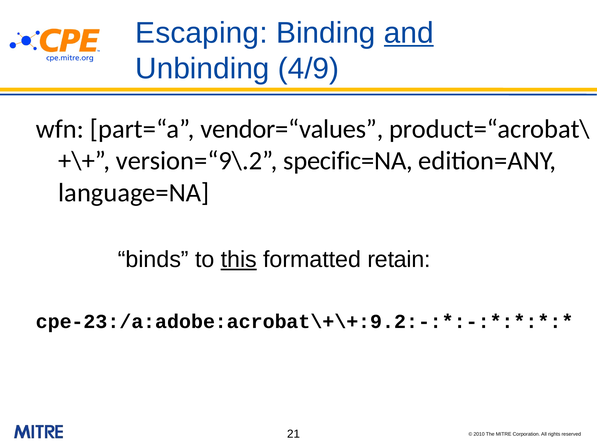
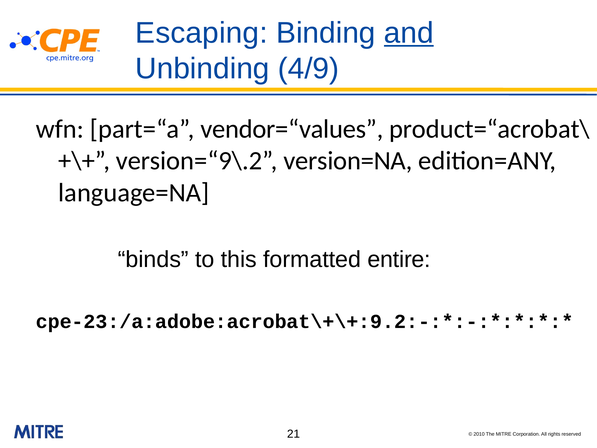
specific=NA: specific=NA -> version=NA (348, 161)
this underline: present -> none (239, 259)
retain: retain -> entire (399, 259)
